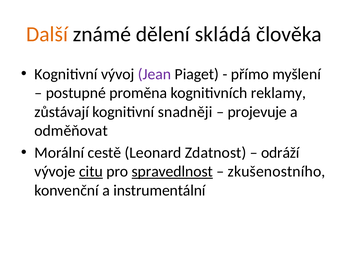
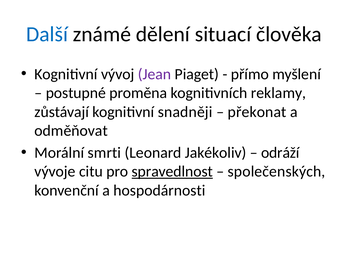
Další colour: orange -> blue (47, 34)
skládá: skládá -> situací (223, 34)
projevuje: projevuje -> překonat (257, 112)
cestě: cestě -> smrti (104, 153)
Zdatnost: Zdatnost -> Jakékoliv (216, 153)
citu underline: present -> none (91, 171)
zkušenostního: zkušenostního -> společenských (277, 171)
instrumentální: instrumentální -> hospodárnosti (159, 190)
